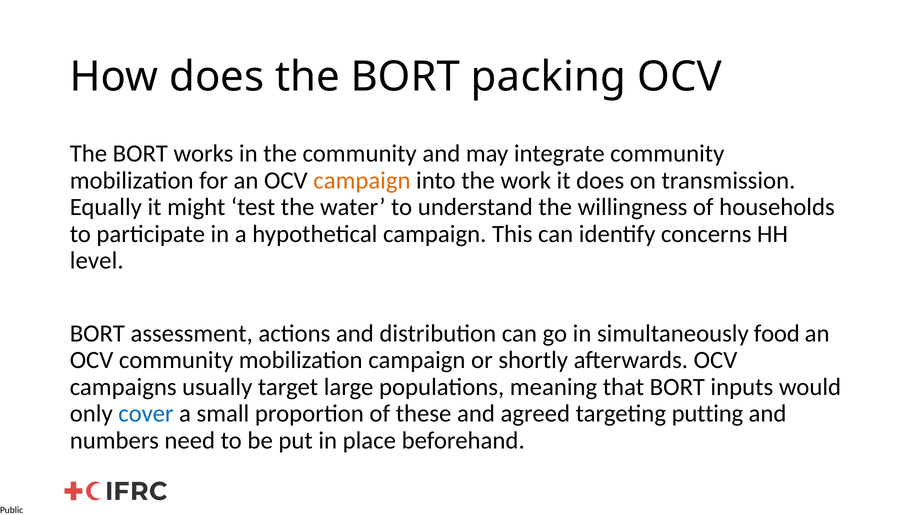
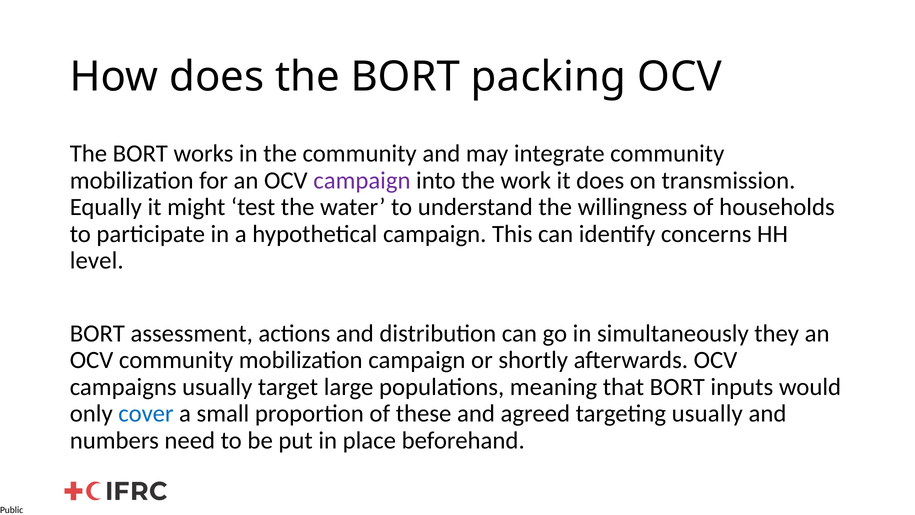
campaign colour: orange -> purple (362, 180)
food: food -> they (777, 333)
targeting putting: putting -> usually (707, 413)
